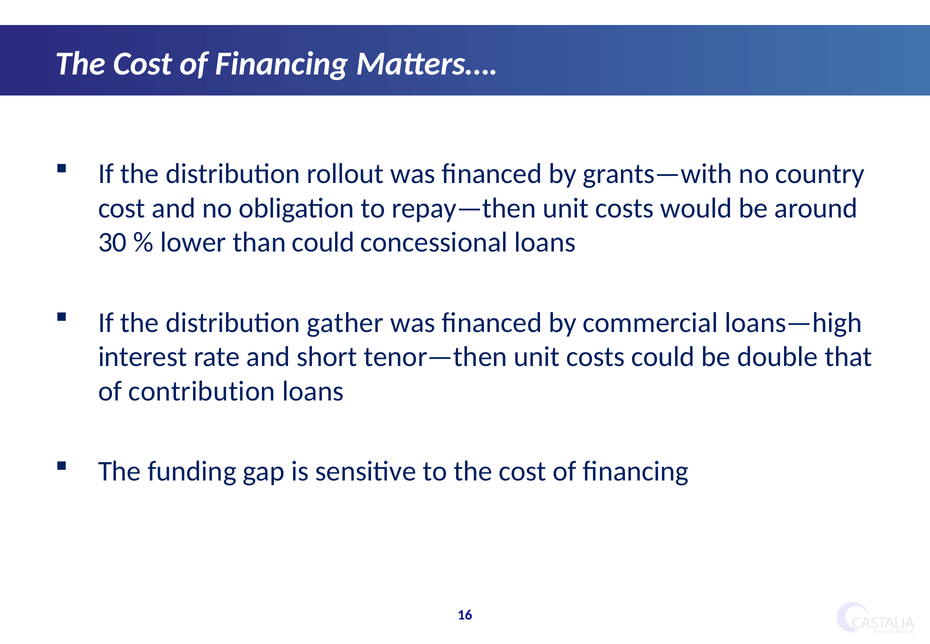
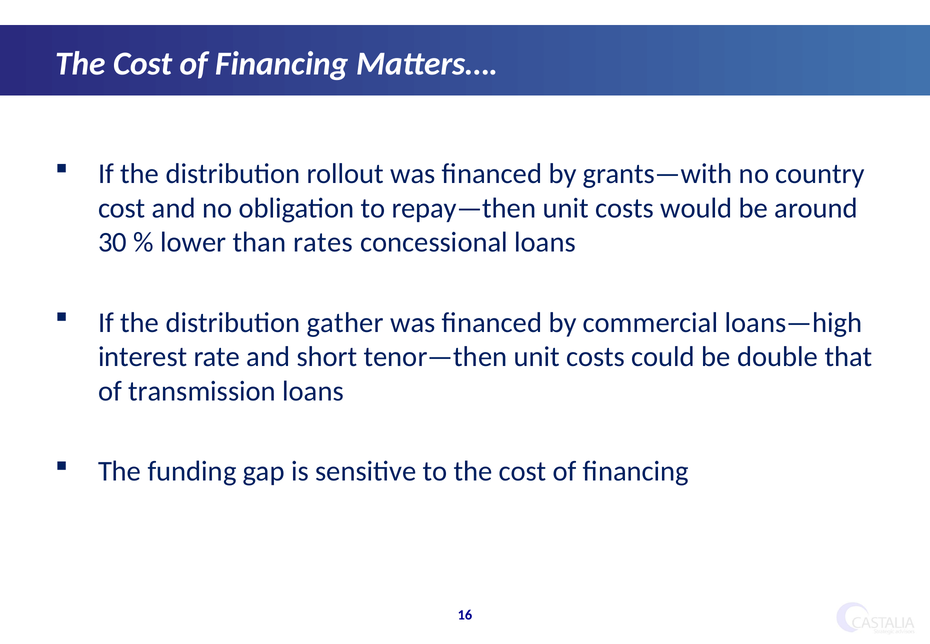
than could: could -> rates (323, 242)
contribution: contribution -> transmission (202, 391)
